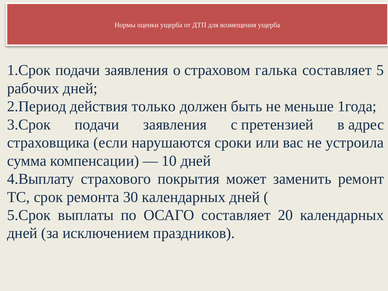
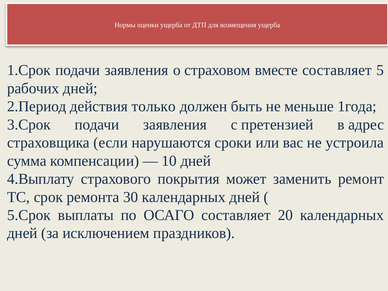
галька: галька -> вместе (276, 70)
